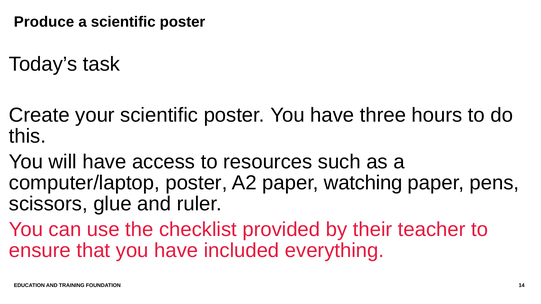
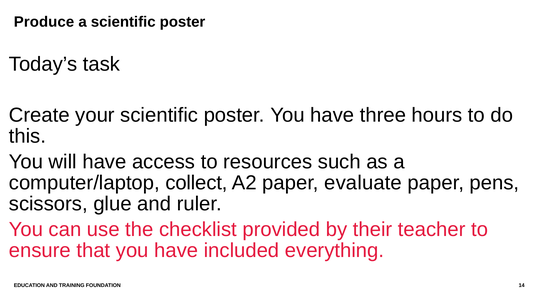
computer/laptop poster: poster -> collect (196, 183)
watching: watching -> evaluate (363, 183)
